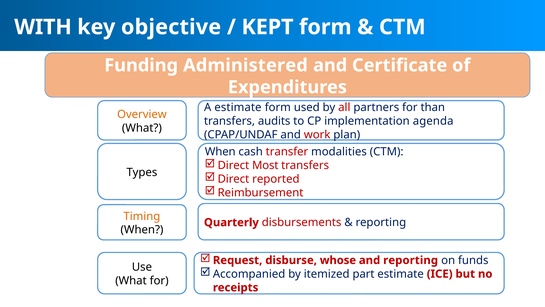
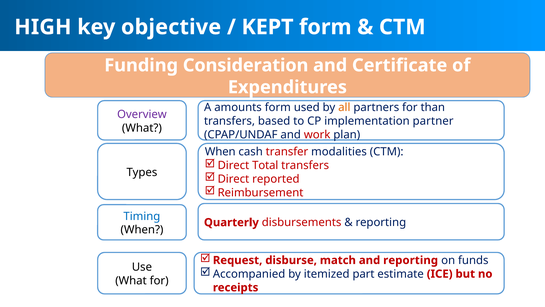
WITH: WITH -> HIGH (43, 27)
Administered: Administered -> Consideration (246, 65)
A estimate: estimate -> amounts (238, 107)
all colour: red -> orange (344, 107)
Overview colour: orange -> purple (142, 114)
audits: audits -> based (274, 121)
agenda: agenda -> partner (433, 121)
Most: Most -> Total (265, 165)
Timing colour: orange -> blue (142, 216)
whose: whose -> match (338, 260)
